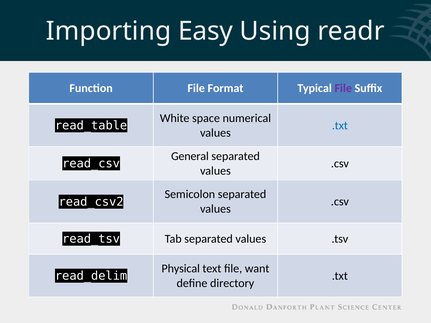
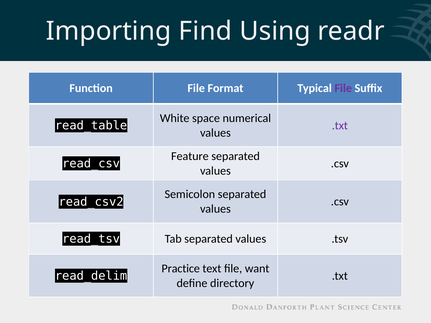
Easy: Easy -> Find (205, 31)
.txt colour: blue -> purple (340, 125)
General: General -> Feature (190, 156)
Physical: Physical -> Practice (181, 269)
